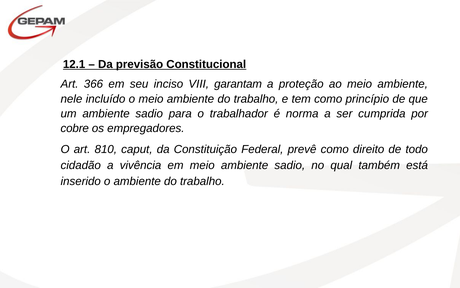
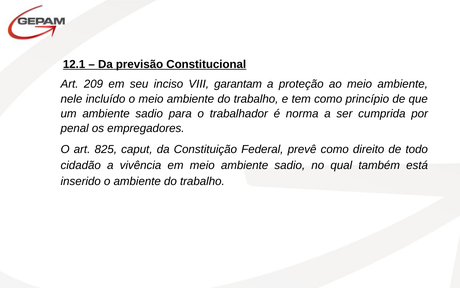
366: 366 -> 209 (93, 84)
cobre: cobre -> penal (75, 128)
810: 810 -> 825 (106, 149)
